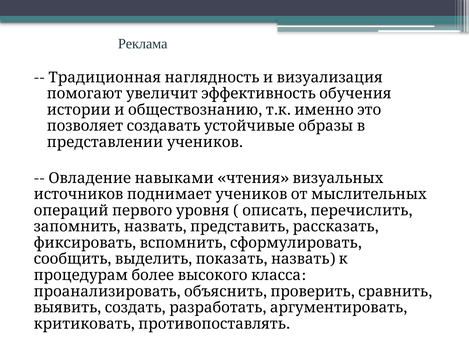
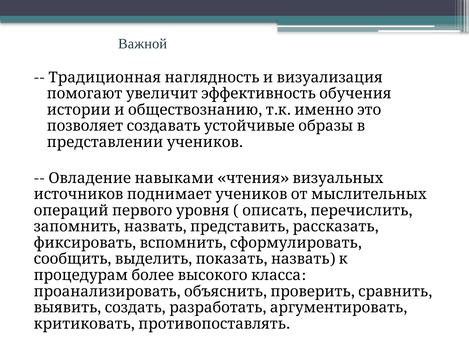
Реклама: Реклама -> Важной (143, 44)
